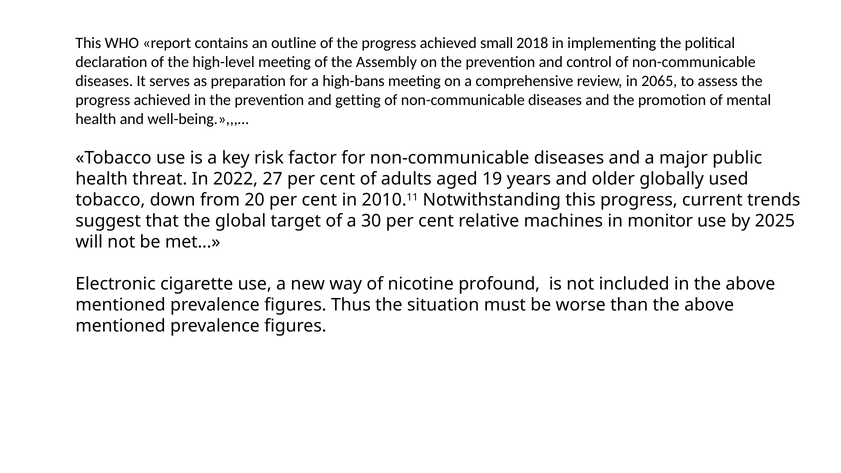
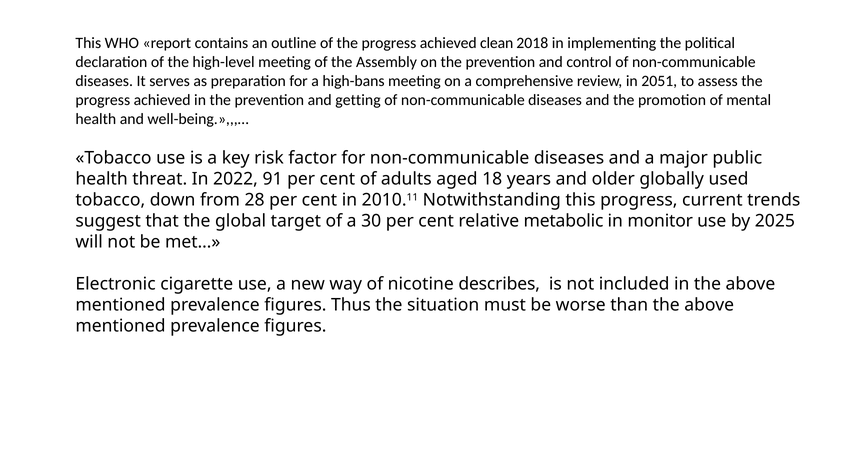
small: small -> clean (497, 43)
2065: 2065 -> 2051 (659, 81)
27: 27 -> 91 (273, 179)
19: 19 -> 18 (492, 179)
20: 20 -> 28 (255, 200)
machines: machines -> metabolic (563, 221)
profound: profound -> describes (499, 284)
